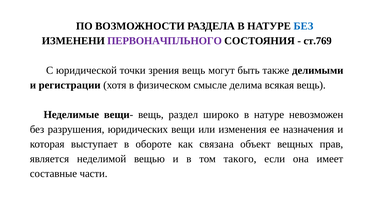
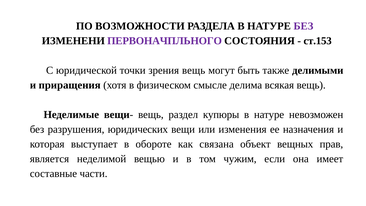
БЕЗ colour: blue -> purple (303, 26)
ст.769: ст.769 -> ст.153 (318, 41)
регистрации: регистрации -> приращения (70, 85)
широко: широко -> купюры (221, 114)
такого: такого -> чужим (240, 159)
